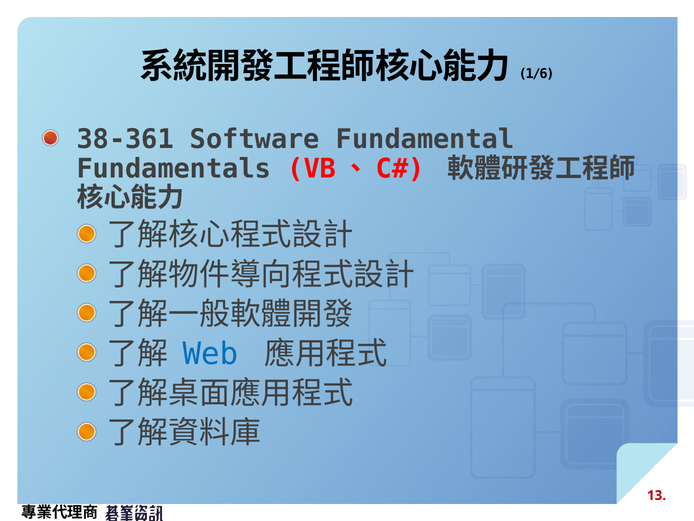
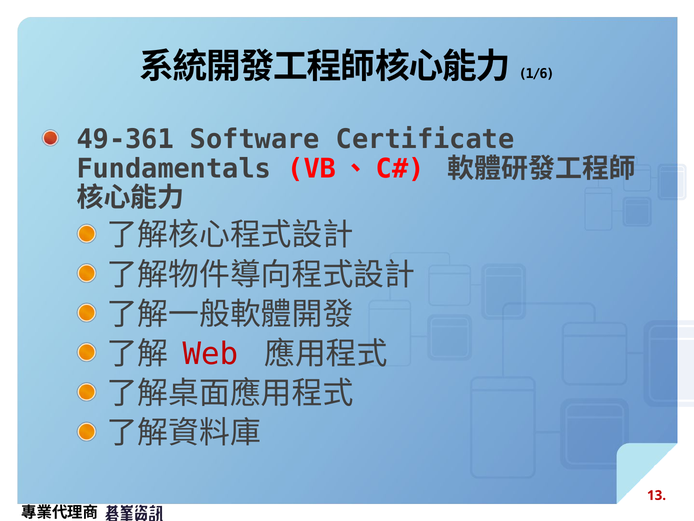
38-361: 38-361 -> 49-361 (125, 139)
Fundamental: Fundamental -> Certificate (425, 139)
Web colour: blue -> red (210, 354)
